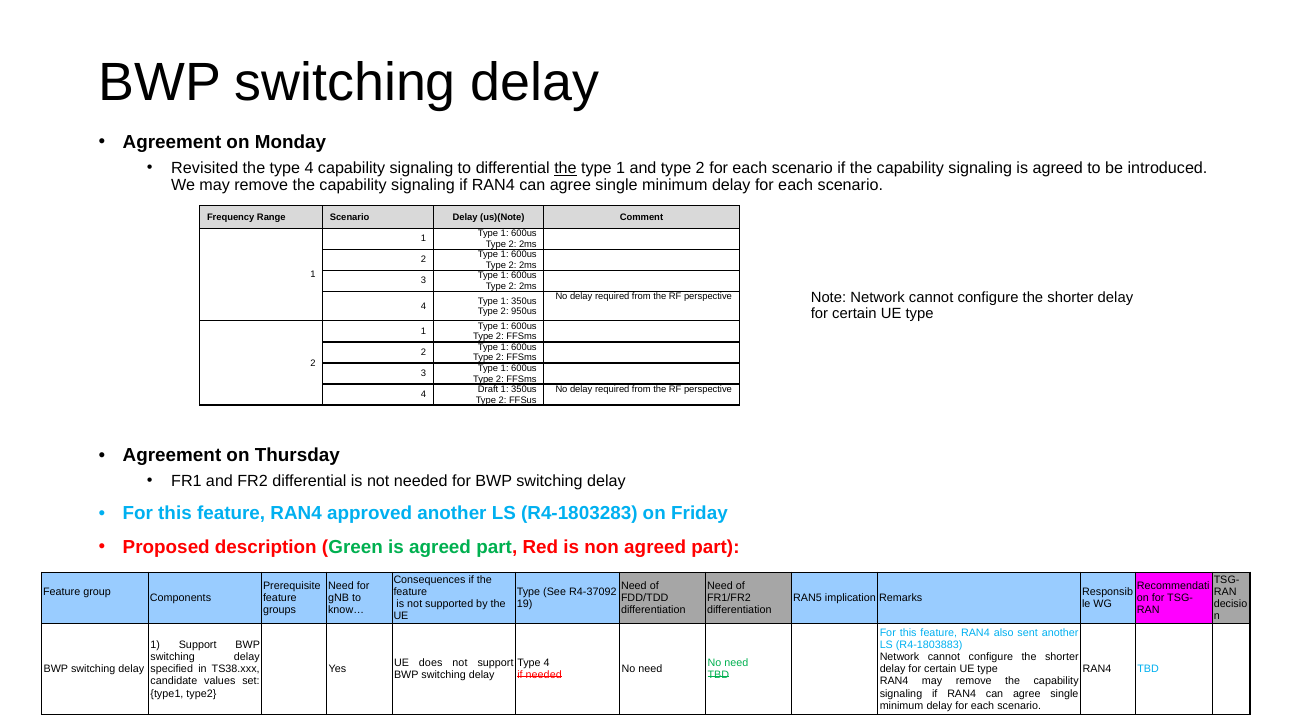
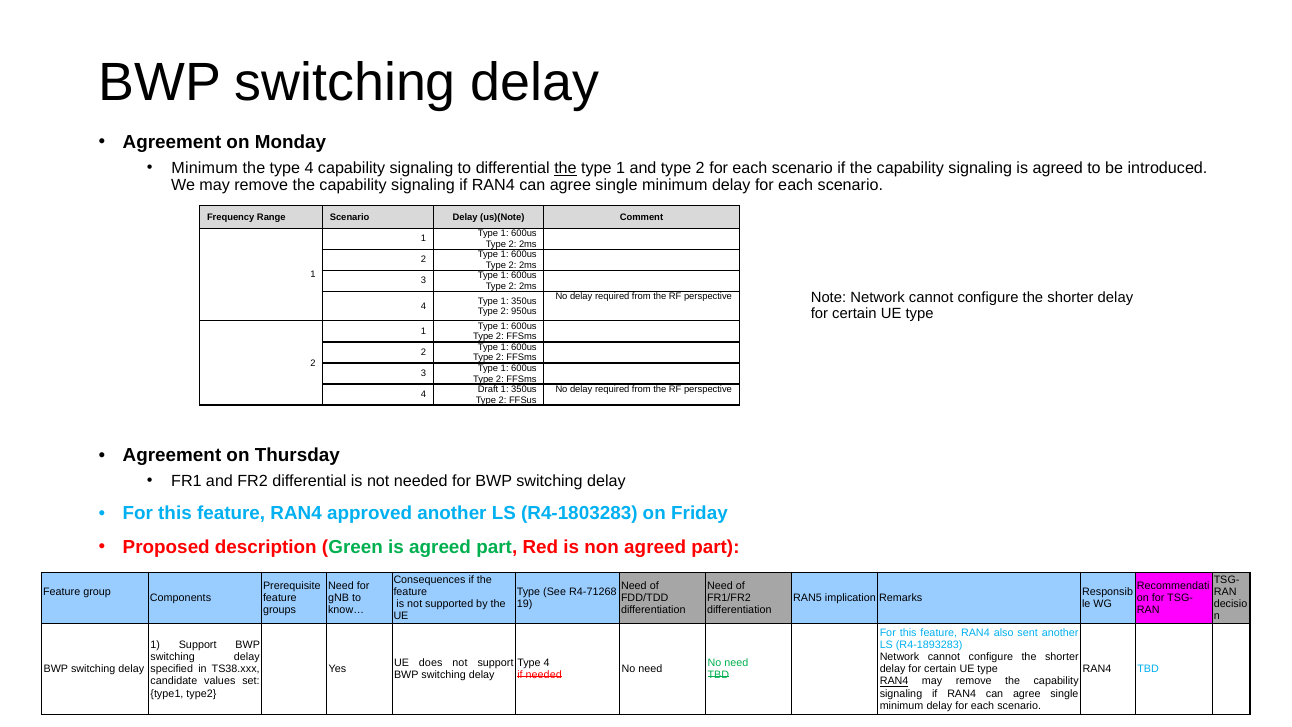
Revisited: Revisited -> Minimum (205, 168)
R4-37092: R4-37092 -> R4-71268 (593, 592)
R4-1803883: R4-1803883 -> R4-1893283 (929, 645)
RAN4 underline: none -> present (894, 681)
